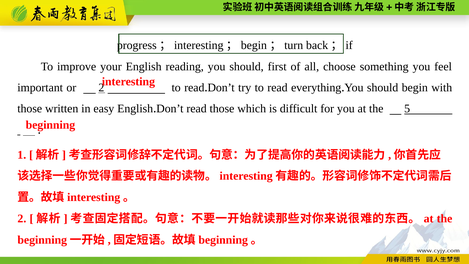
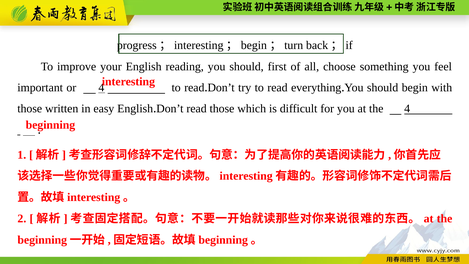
or 2: 2 -> 4 (101, 88)
the 5: 5 -> 4 (407, 109)
